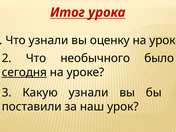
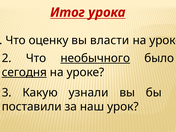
Что узнали: узнали -> оценку (49, 40)
оценку: оценку -> власти (110, 40)
необычного underline: none -> present (95, 58)
